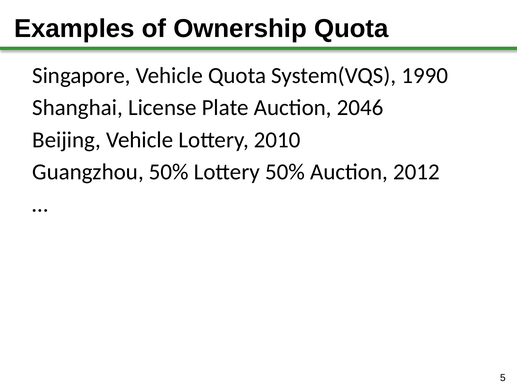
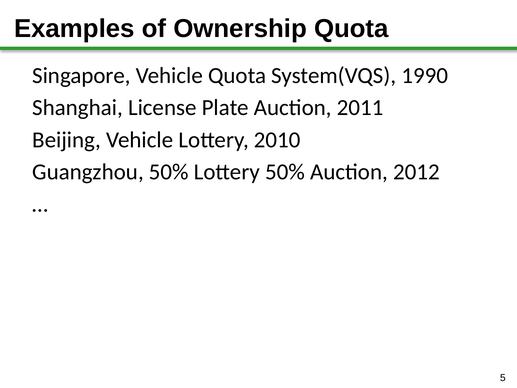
2046: 2046 -> 2011 (360, 108)
